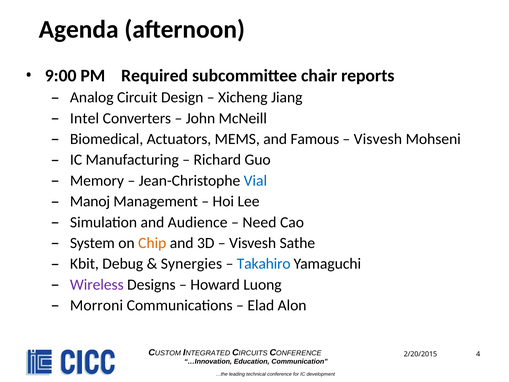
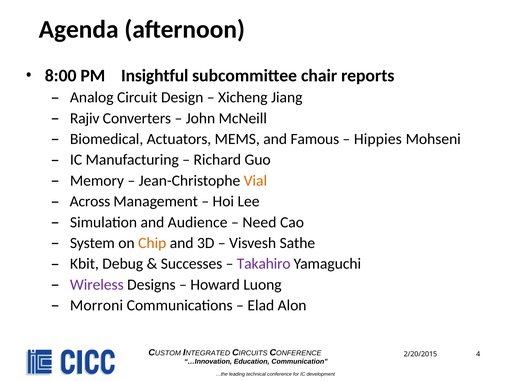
9:00: 9:00 -> 8:00 (61, 75)
Required: Required -> Insightful (155, 75)
Intel: Intel -> Rajiv (85, 118)
Visvesh: Visvesh -> Hippies (378, 139)
Vial colour: blue -> orange (255, 180)
Manoj: Manoj -> Across (90, 201)
Synergies: Synergies -> Successes (192, 264)
Takahiro colour: blue -> purple (264, 264)
